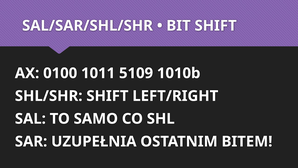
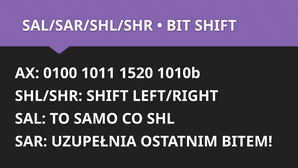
5109: 5109 -> 1520 (136, 73)
